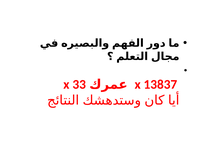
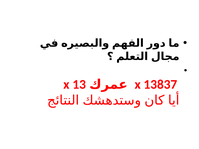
33: 33 -> 13 (79, 84)
